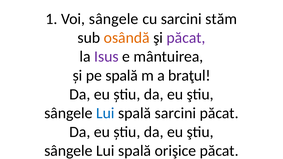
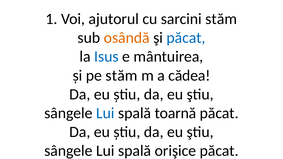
Voi sângele: sângele -> ajutorul (114, 19)
păcat colour: purple -> blue (186, 38)
Isus colour: purple -> blue (106, 57)
pe spală: spală -> stăm (122, 76)
braţul: braţul -> cădea (189, 76)
spală sarcini: sarcini -> toarnă (175, 113)
